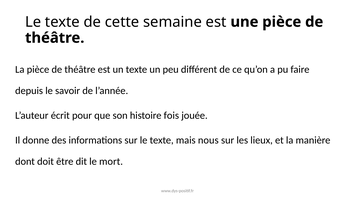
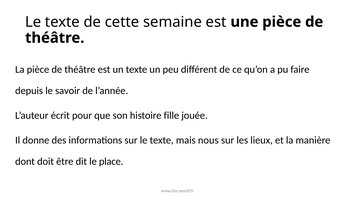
fois: fois -> fille (171, 115)
mort: mort -> place (111, 161)
